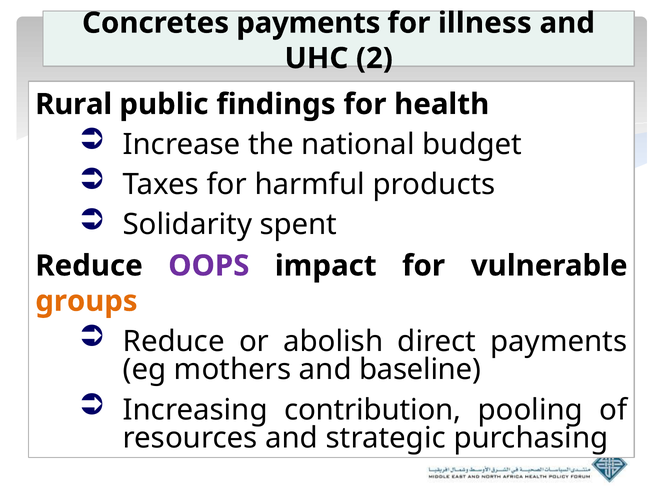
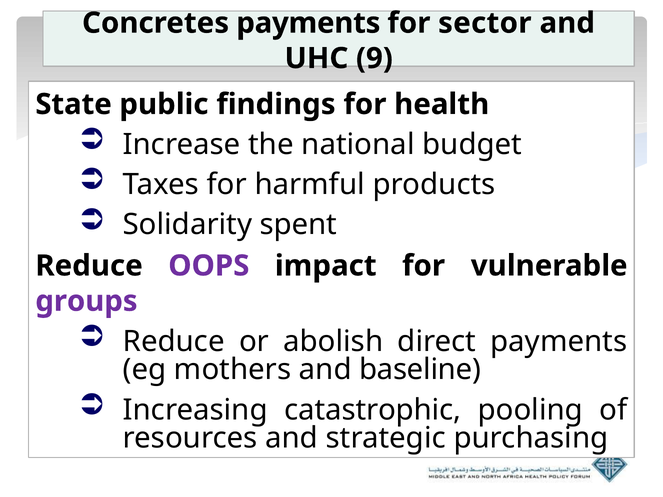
illness: illness -> sector (485, 23)
2: 2 -> 9 (374, 58)
Rural: Rural -> State (74, 104)
groups colour: orange -> purple (86, 301)
contribution: contribution -> catastrophic (373, 410)
